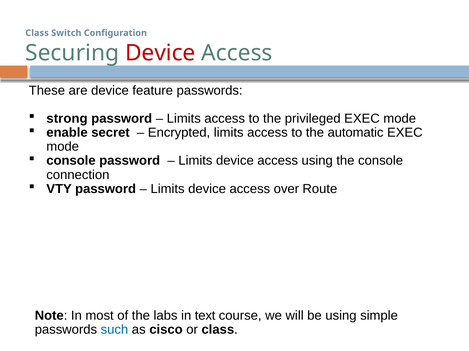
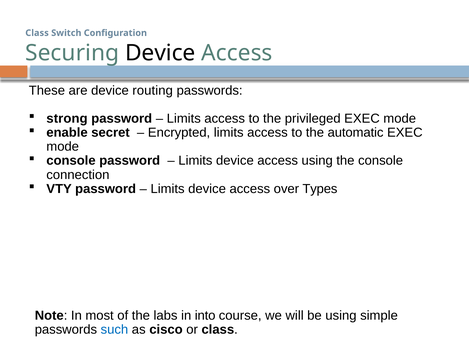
Device colour: red -> black (160, 53)
feature: feature -> routing (153, 91)
Route: Route -> Types (320, 189)
text: text -> into (205, 316)
